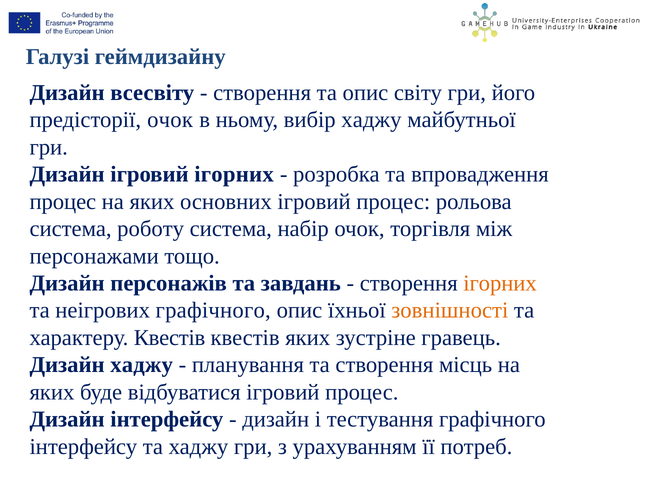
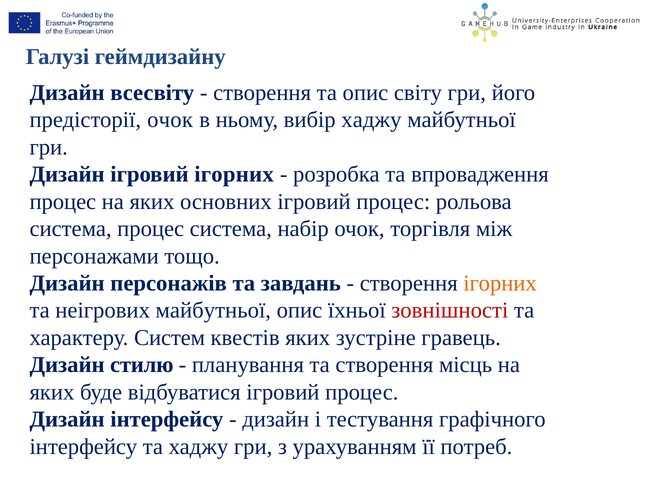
система роботу: роботу -> процес (151, 229)
неігрових графічного: графічного -> майбутньої (213, 311)
зовнішності colour: orange -> red (450, 311)
характеру Квестів: Квестів -> Систем (170, 338)
Дизайн хаджу: хаджу -> стилю (142, 365)
